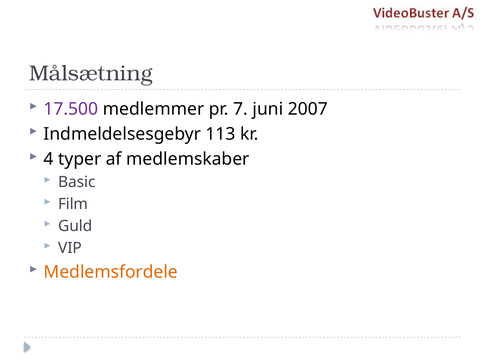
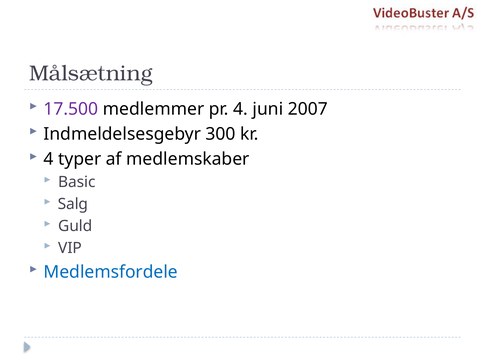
pr 7: 7 -> 4 (241, 109)
113: 113 -> 300 (221, 134)
Film: Film -> Salg (73, 204)
Medlemsfordele colour: orange -> blue (111, 272)
